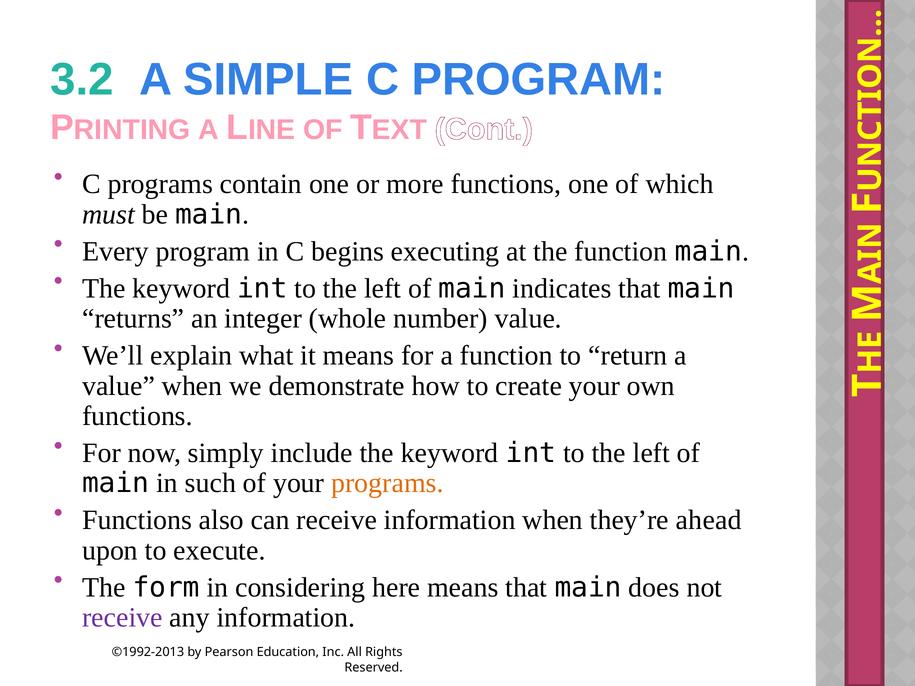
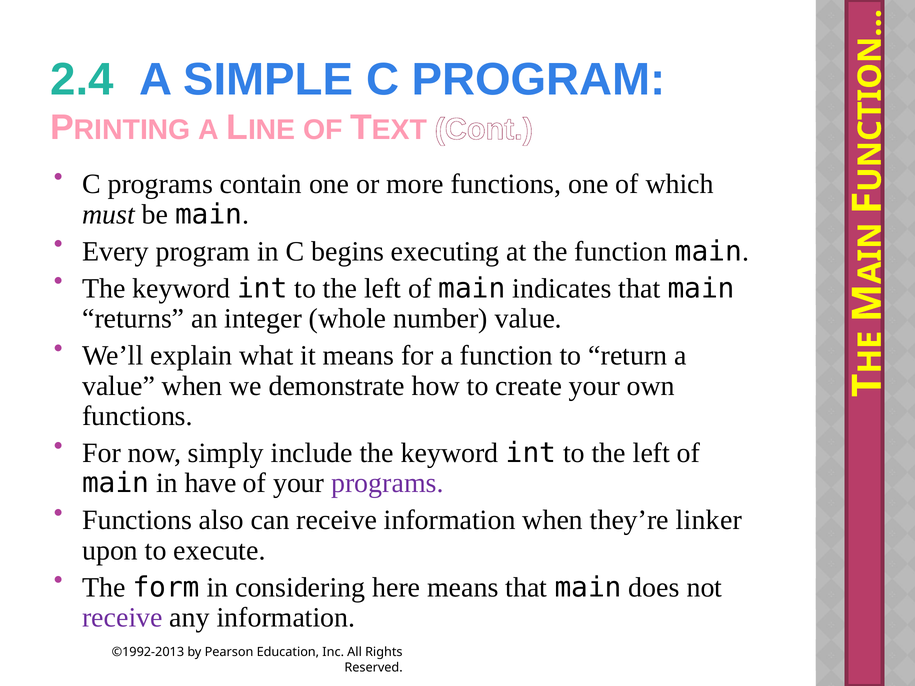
3.2: 3.2 -> 2.4 (82, 80)
such: such -> have (211, 483)
programs colour: orange -> purple (387, 483)
ahead: ahead -> linker (709, 520)
